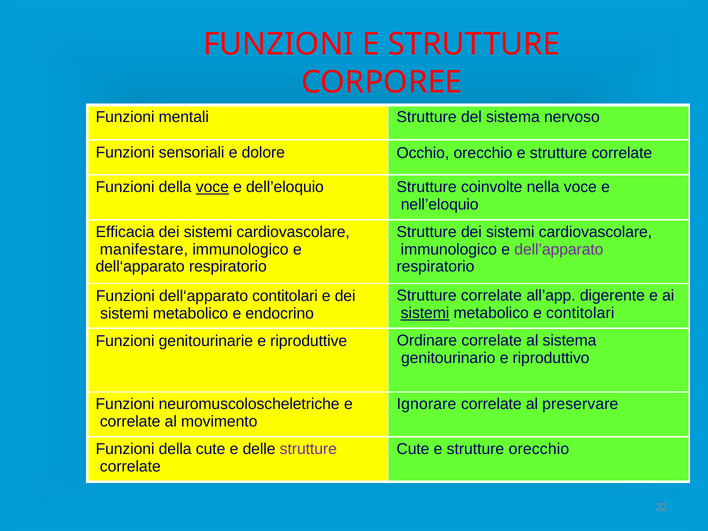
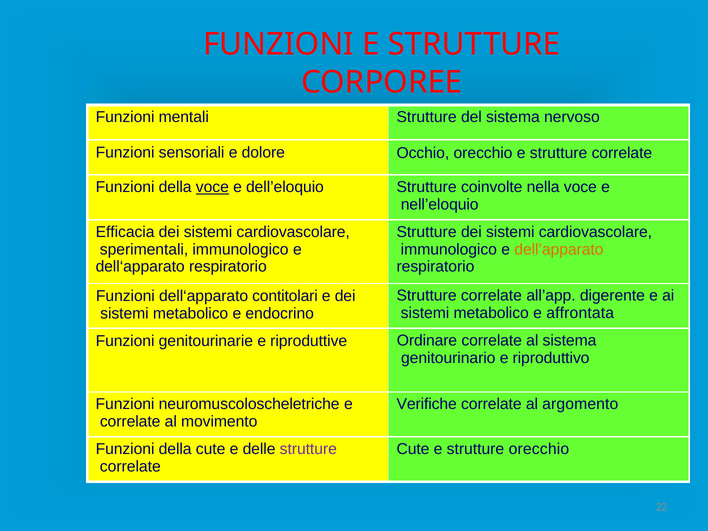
manifestare: manifestare -> sperimentali (144, 249)
dell’apparato colour: purple -> orange (559, 249)
sistemi underline: present -> none (425, 313)
e contitolari: contitolari -> affrontata (580, 313)
Ignorare: Ignorare -> Verifiche (427, 404)
preservare: preservare -> argomento (580, 404)
